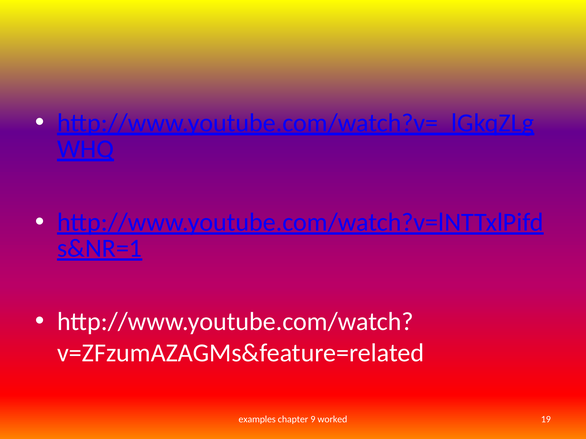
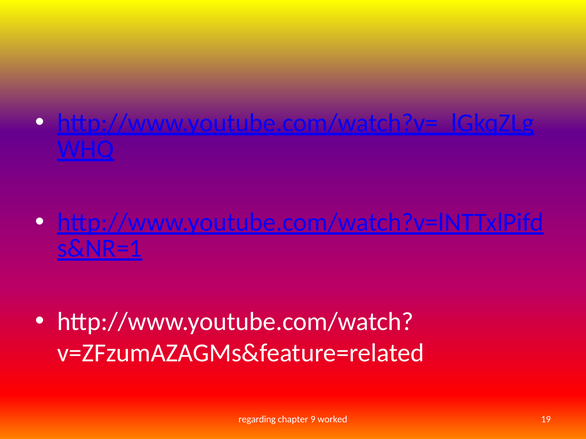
examples: examples -> regarding (257, 420)
